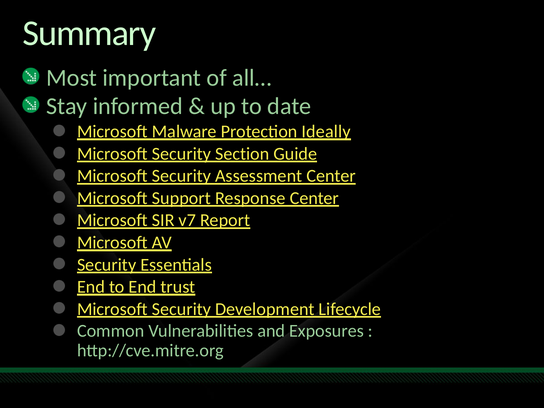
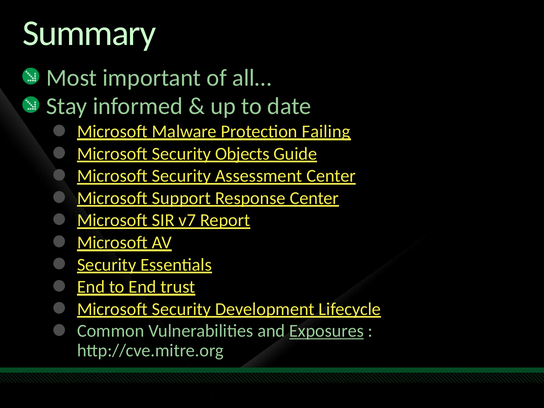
Ideally: Ideally -> Failing (326, 132)
Section: Section -> Objects (242, 154)
Exposures underline: none -> present (326, 331)
